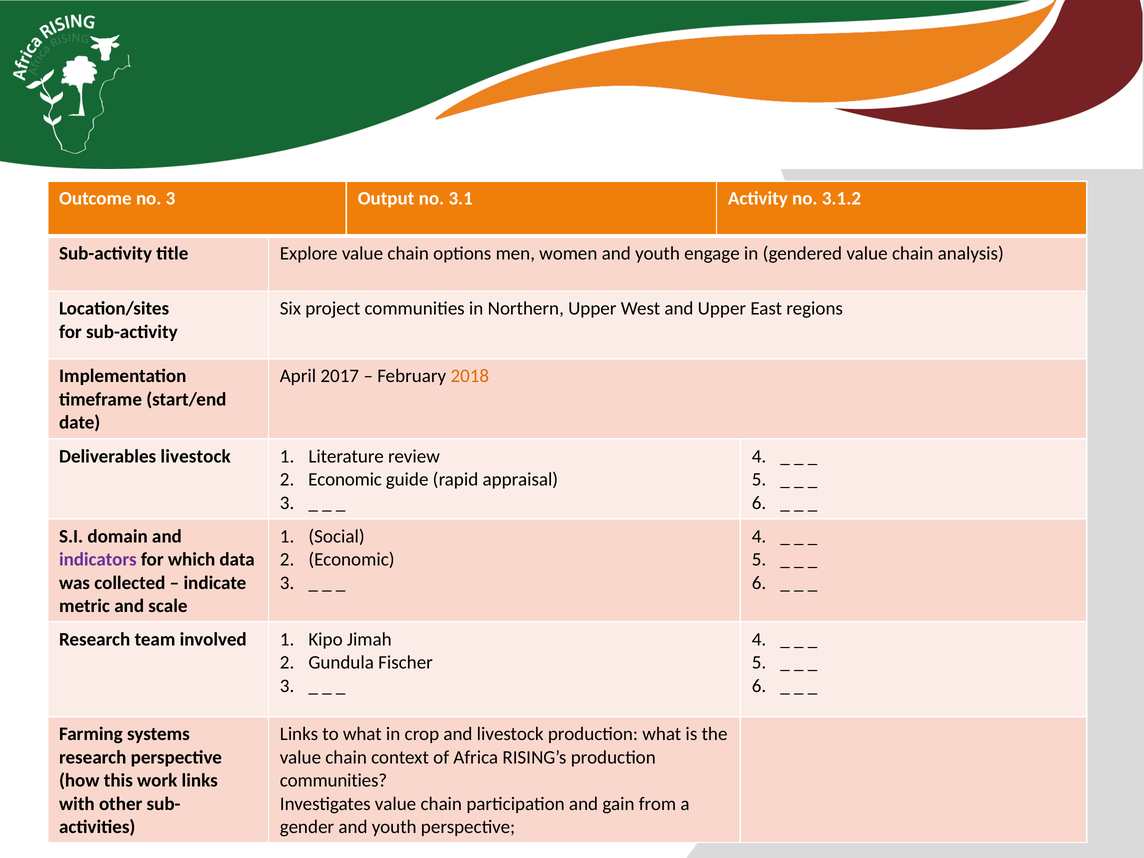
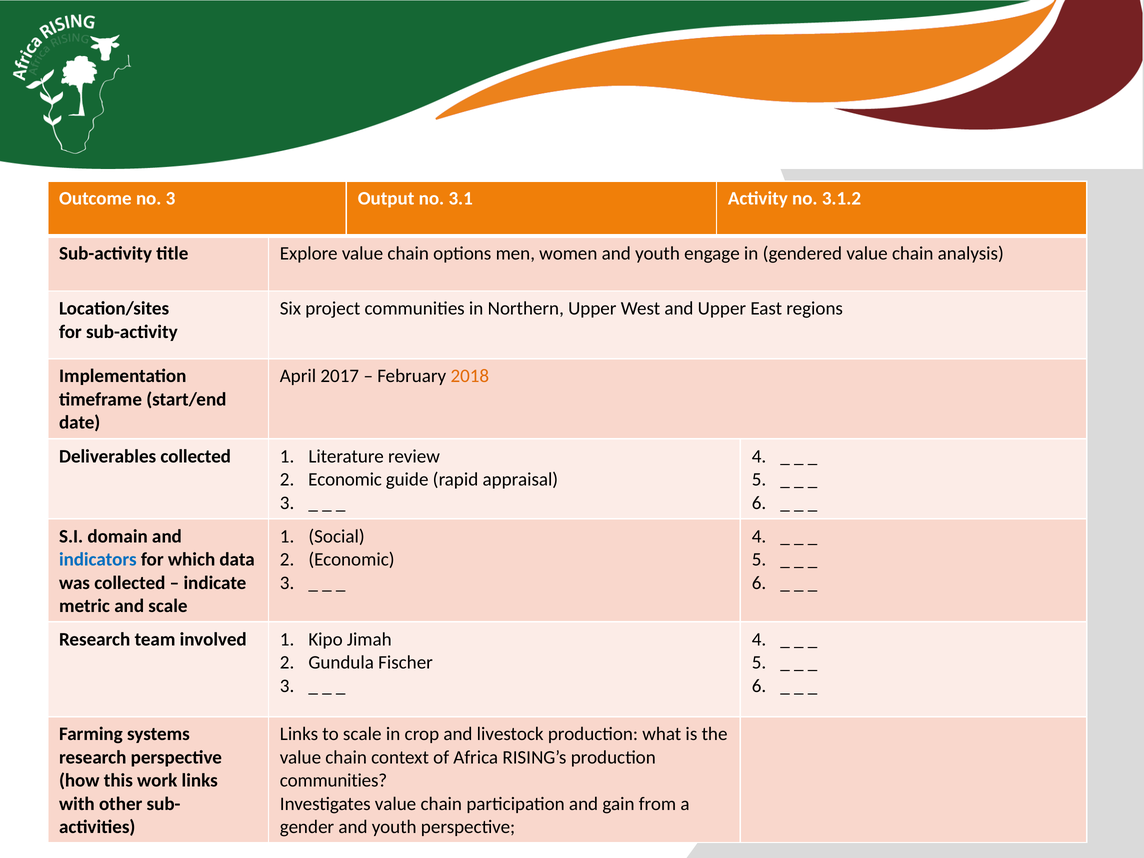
Deliverables livestock: livestock -> collected (196, 456)
indicators colour: purple -> blue (98, 560)
to what: what -> scale (362, 734)
